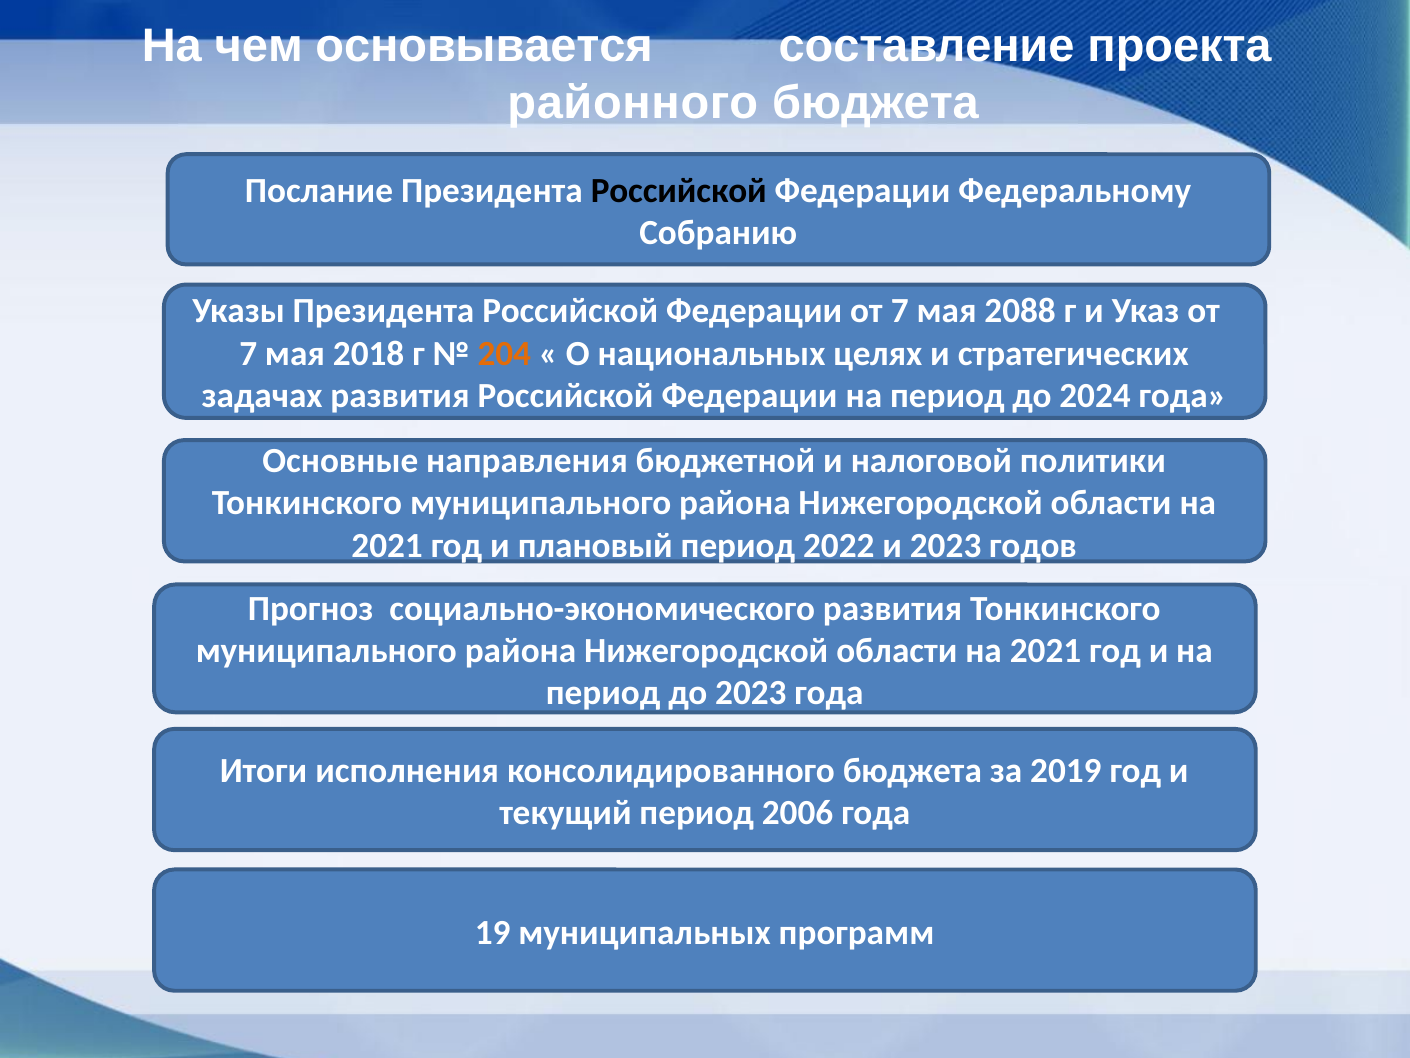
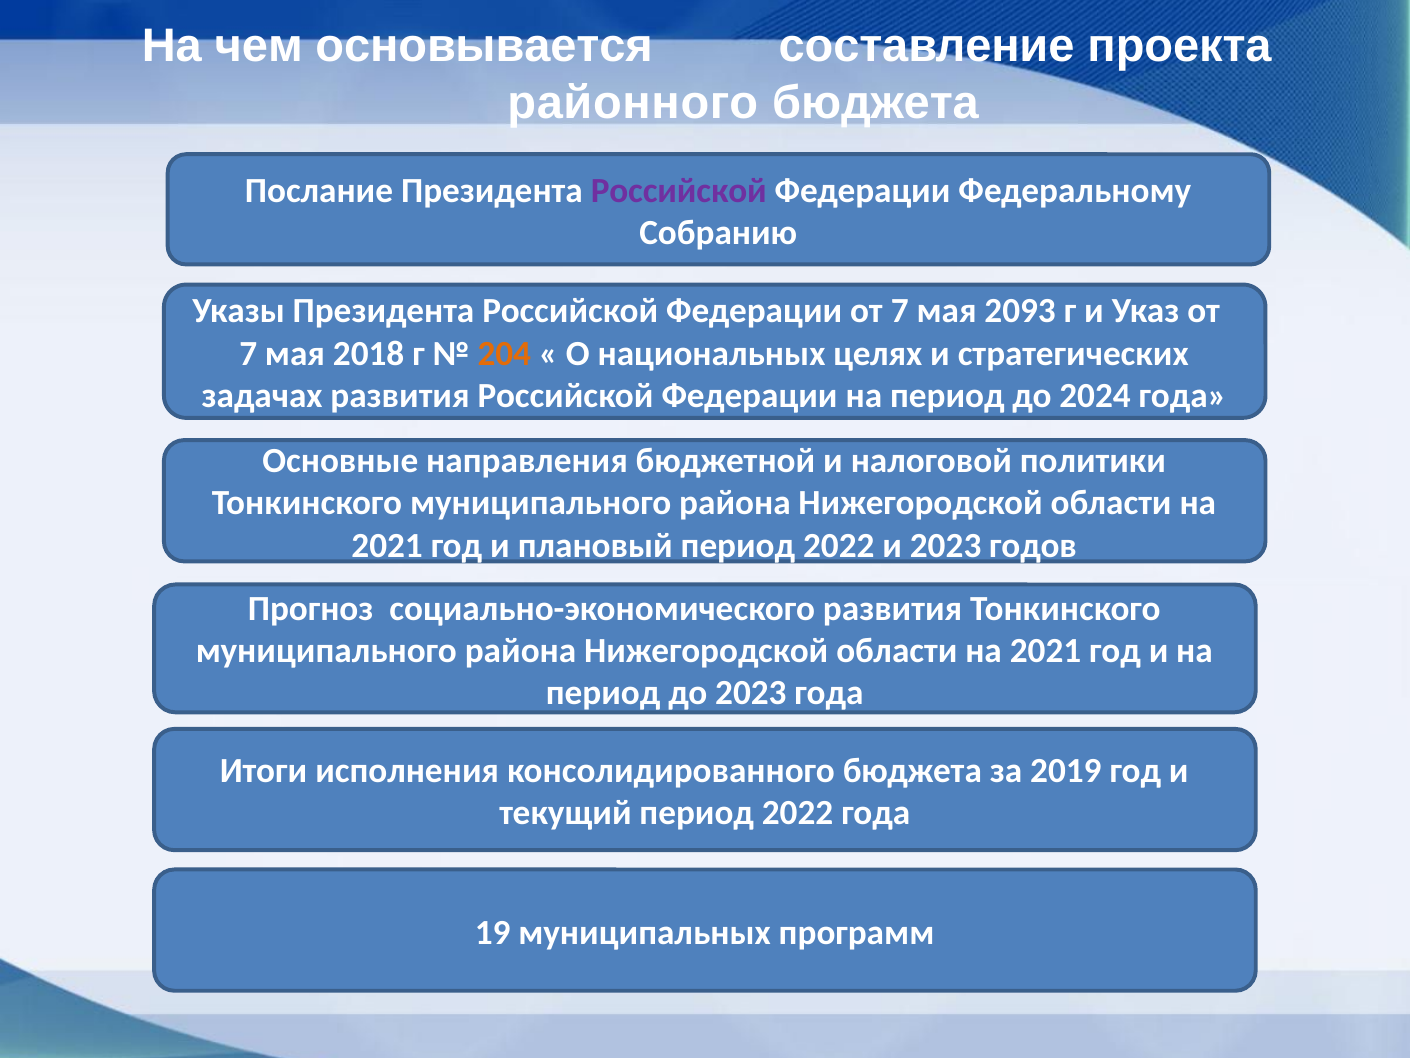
Российской colour: black -> purple (679, 190)
2088: 2088 -> 2093 (1020, 311)
текущий период 2006: 2006 -> 2022 (798, 813)
